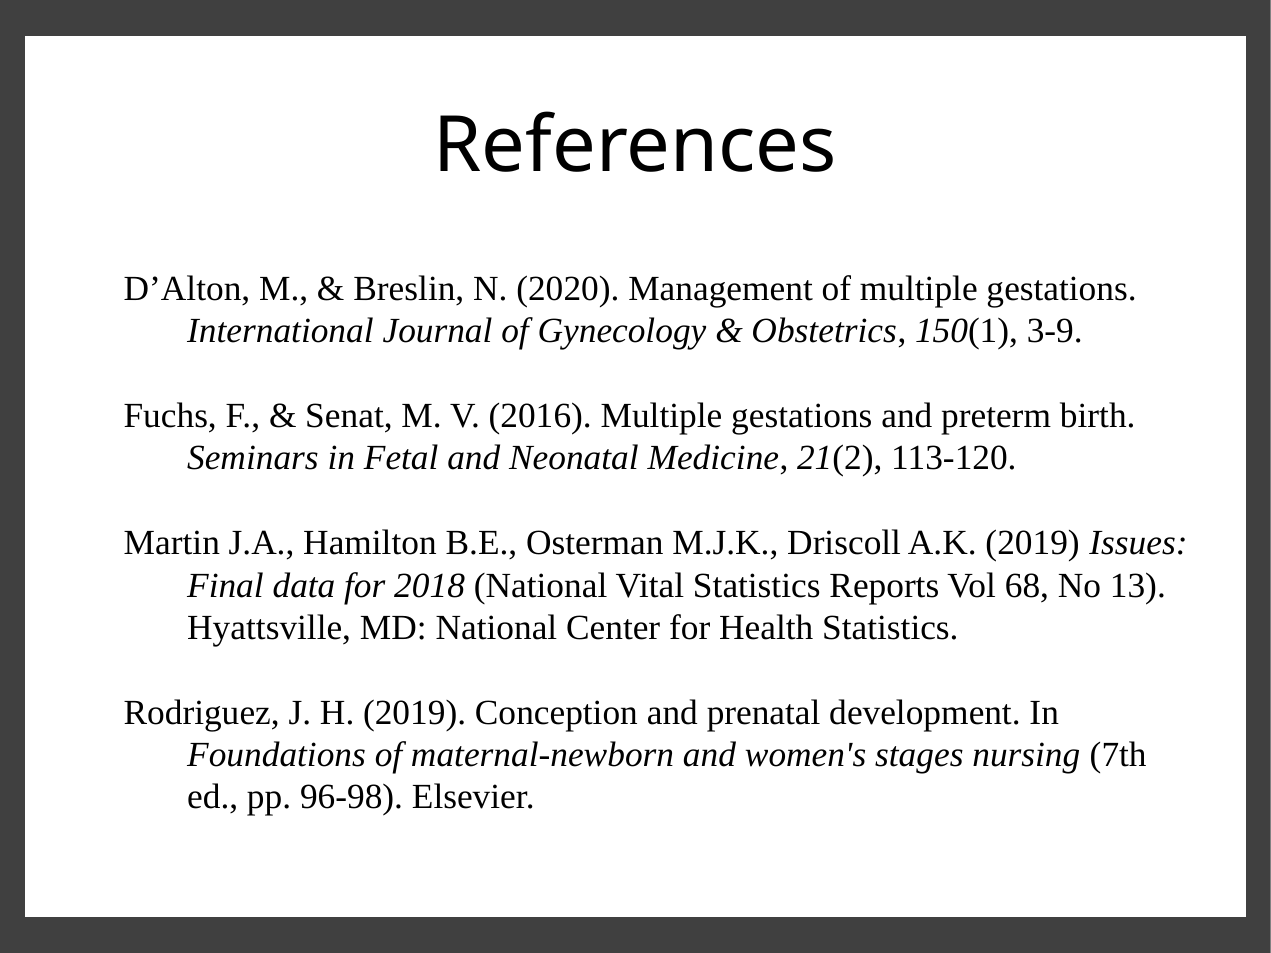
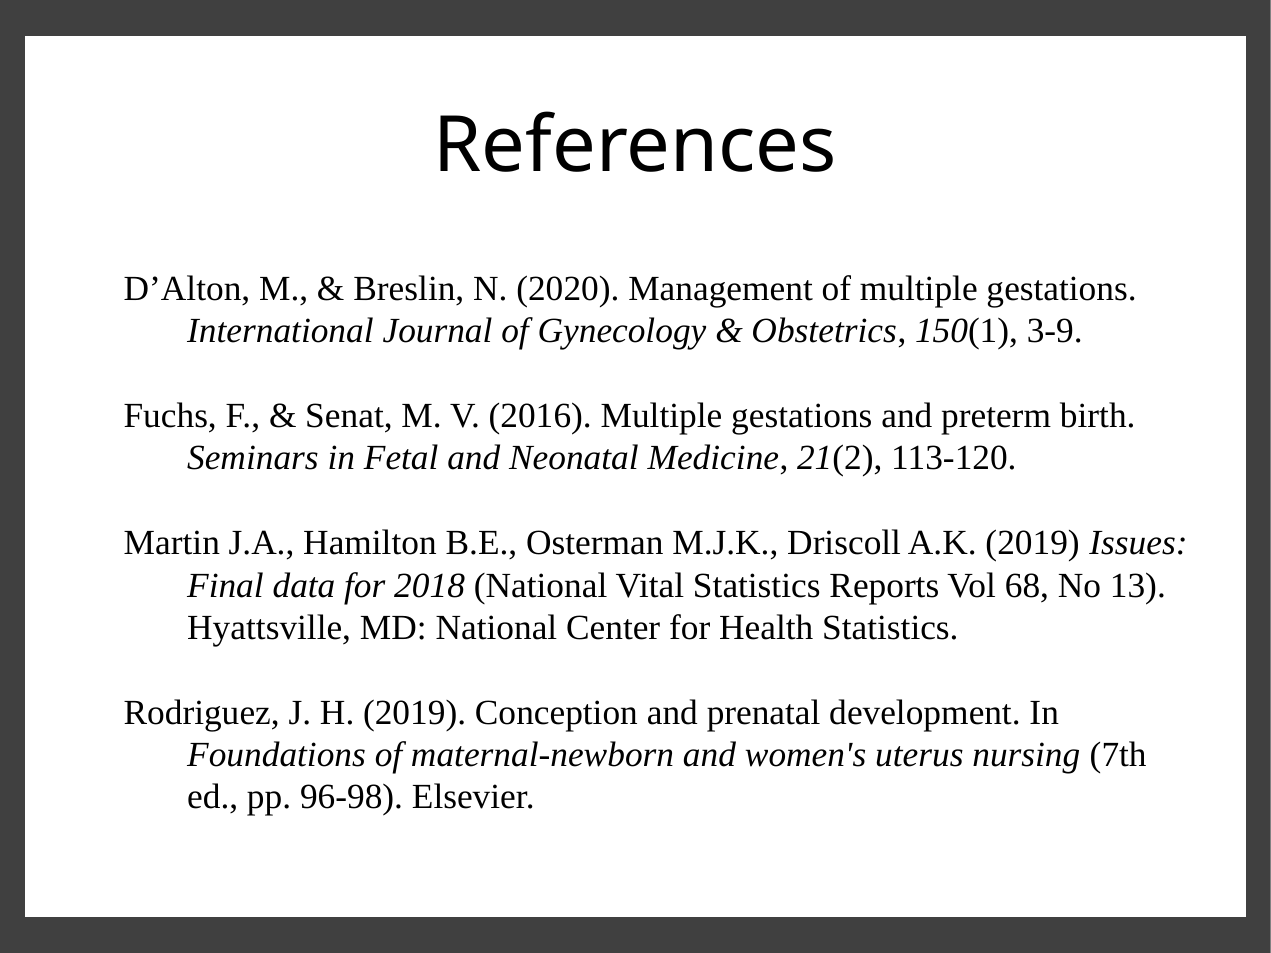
stages: stages -> uterus (919, 755)
